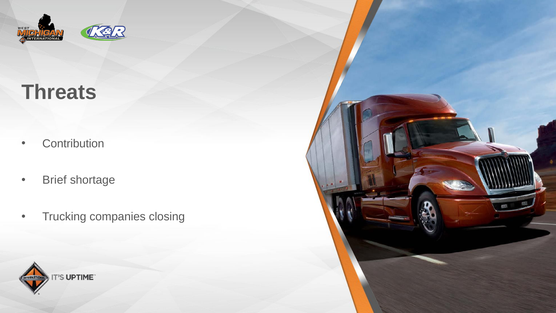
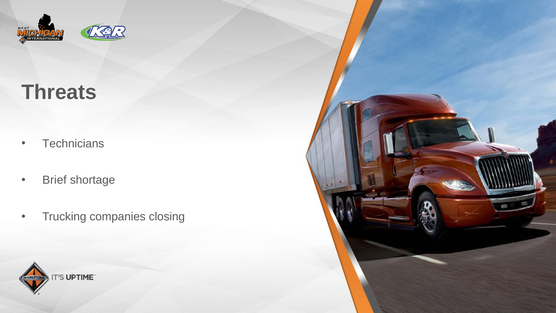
Contribution: Contribution -> Technicians (73, 143)
